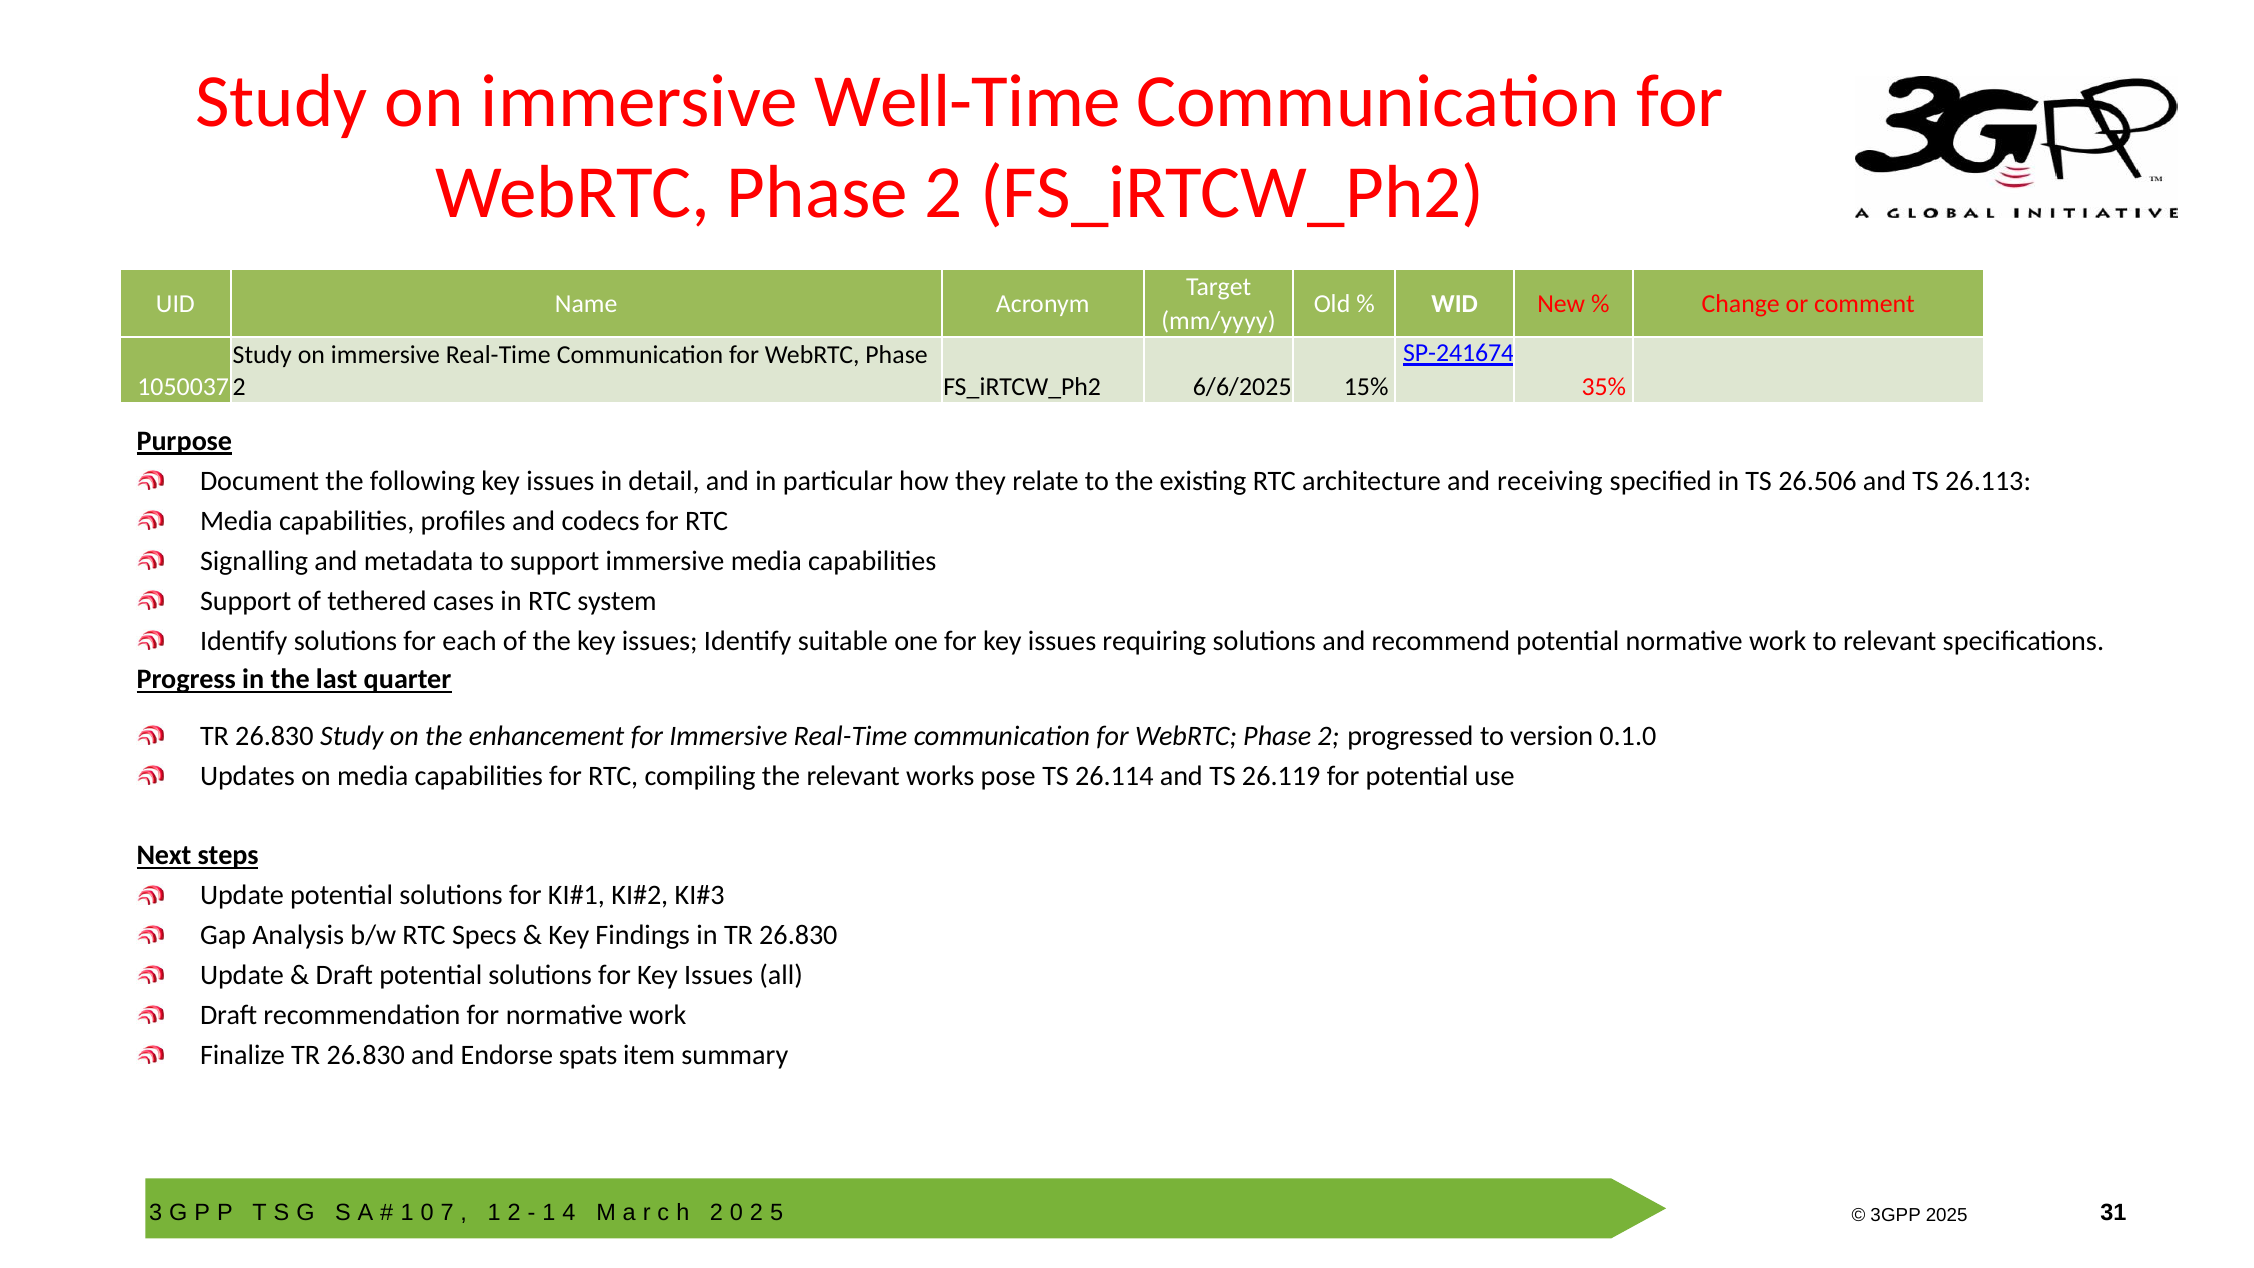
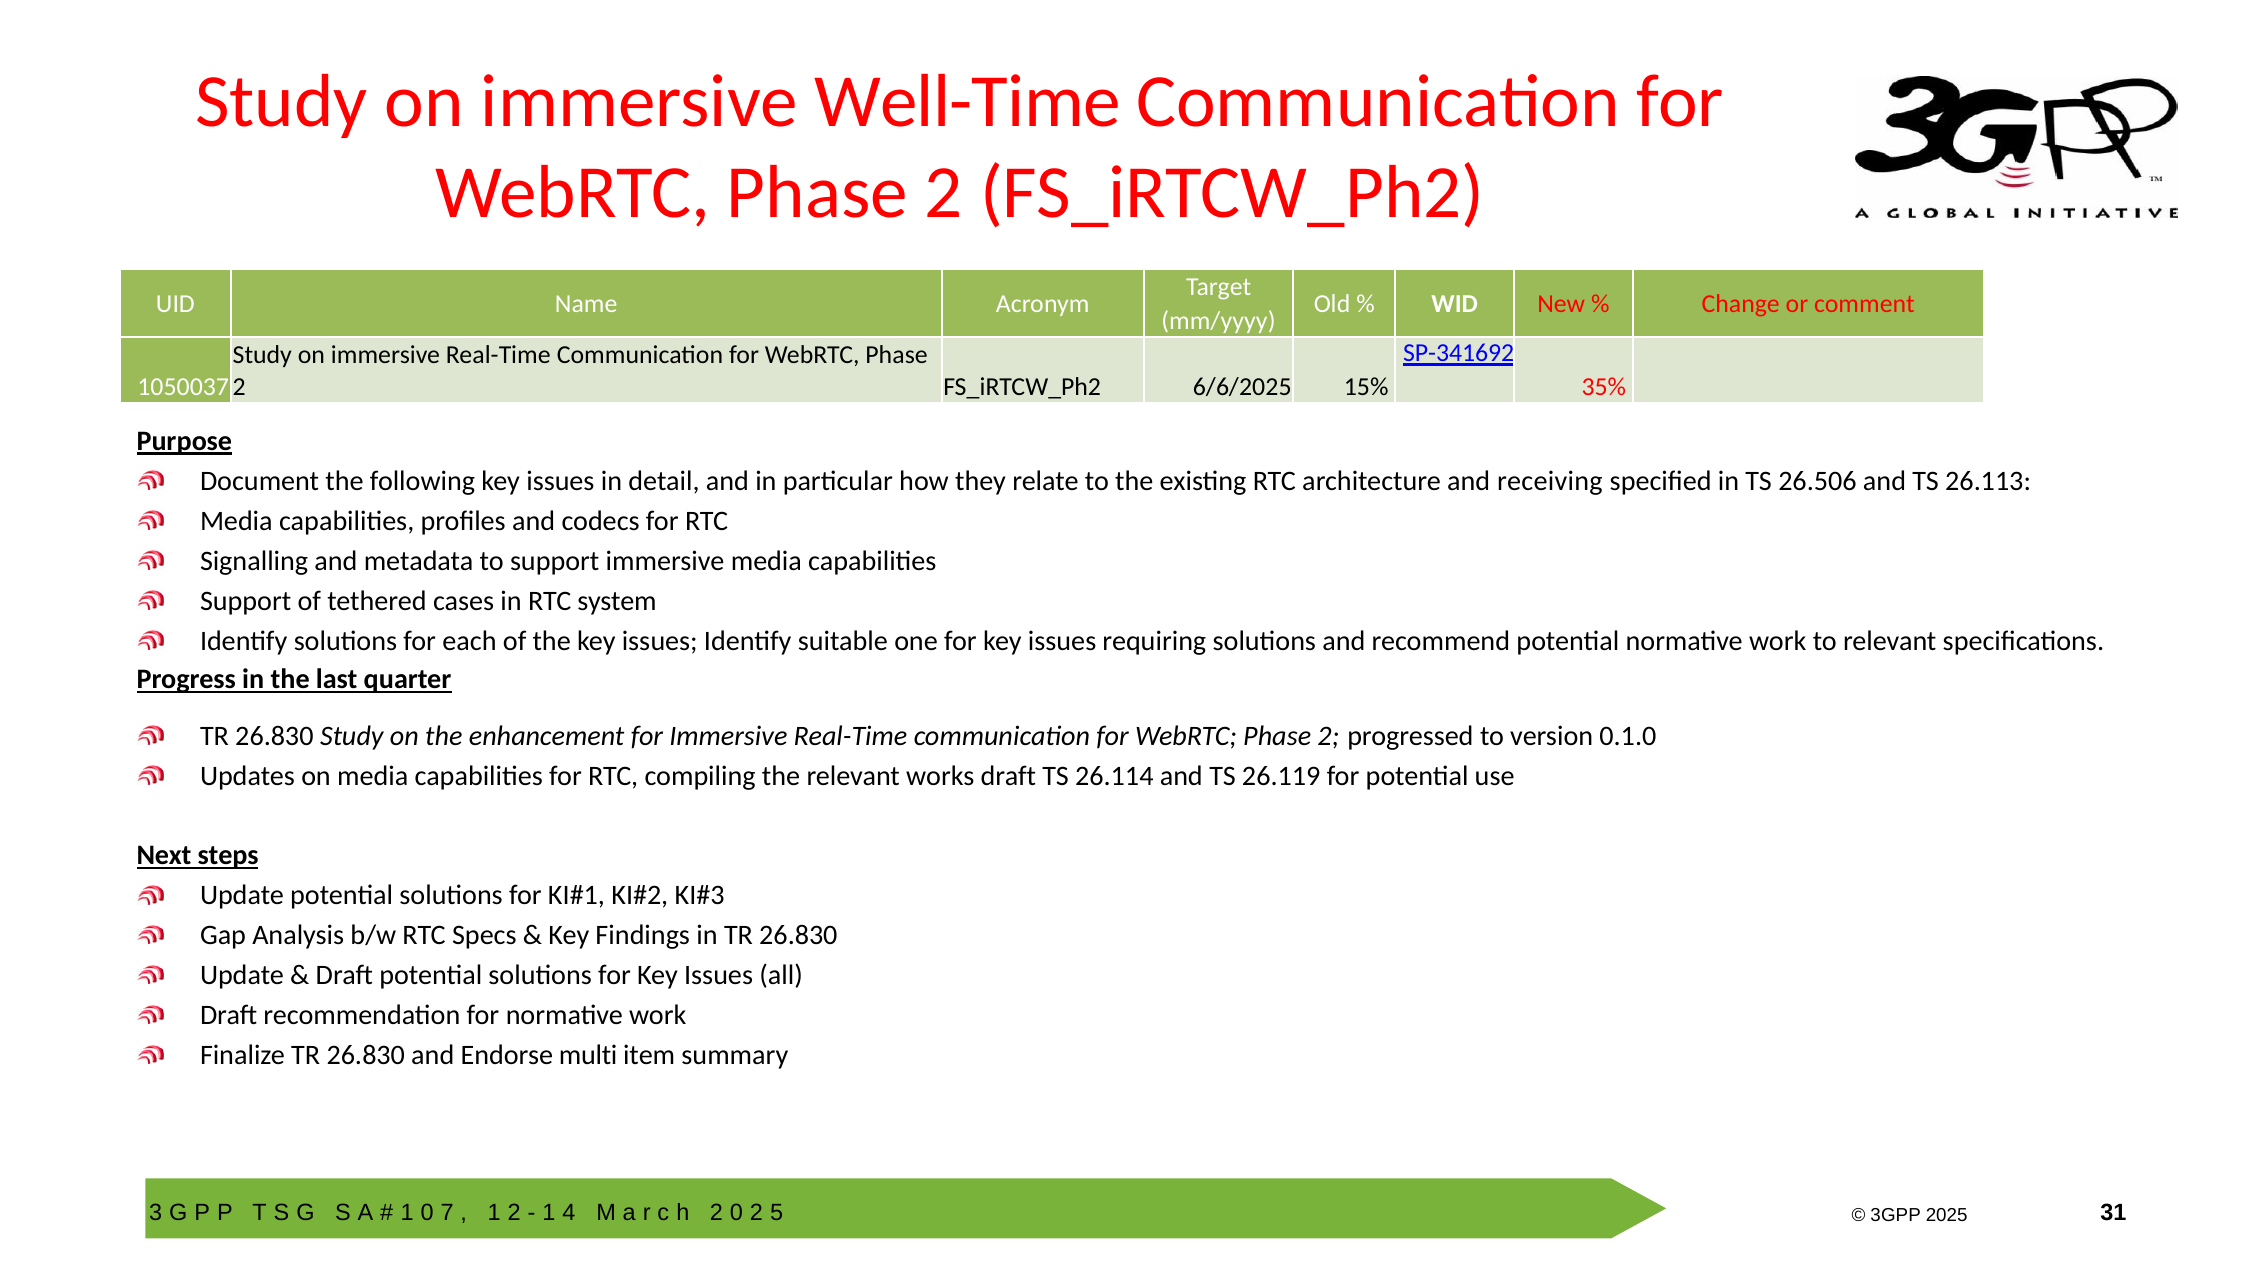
SP-241674: SP-241674 -> SP-341692 (1459, 353)
works pose: pose -> draft (1008, 776)
spats: spats -> multi (588, 1055)
